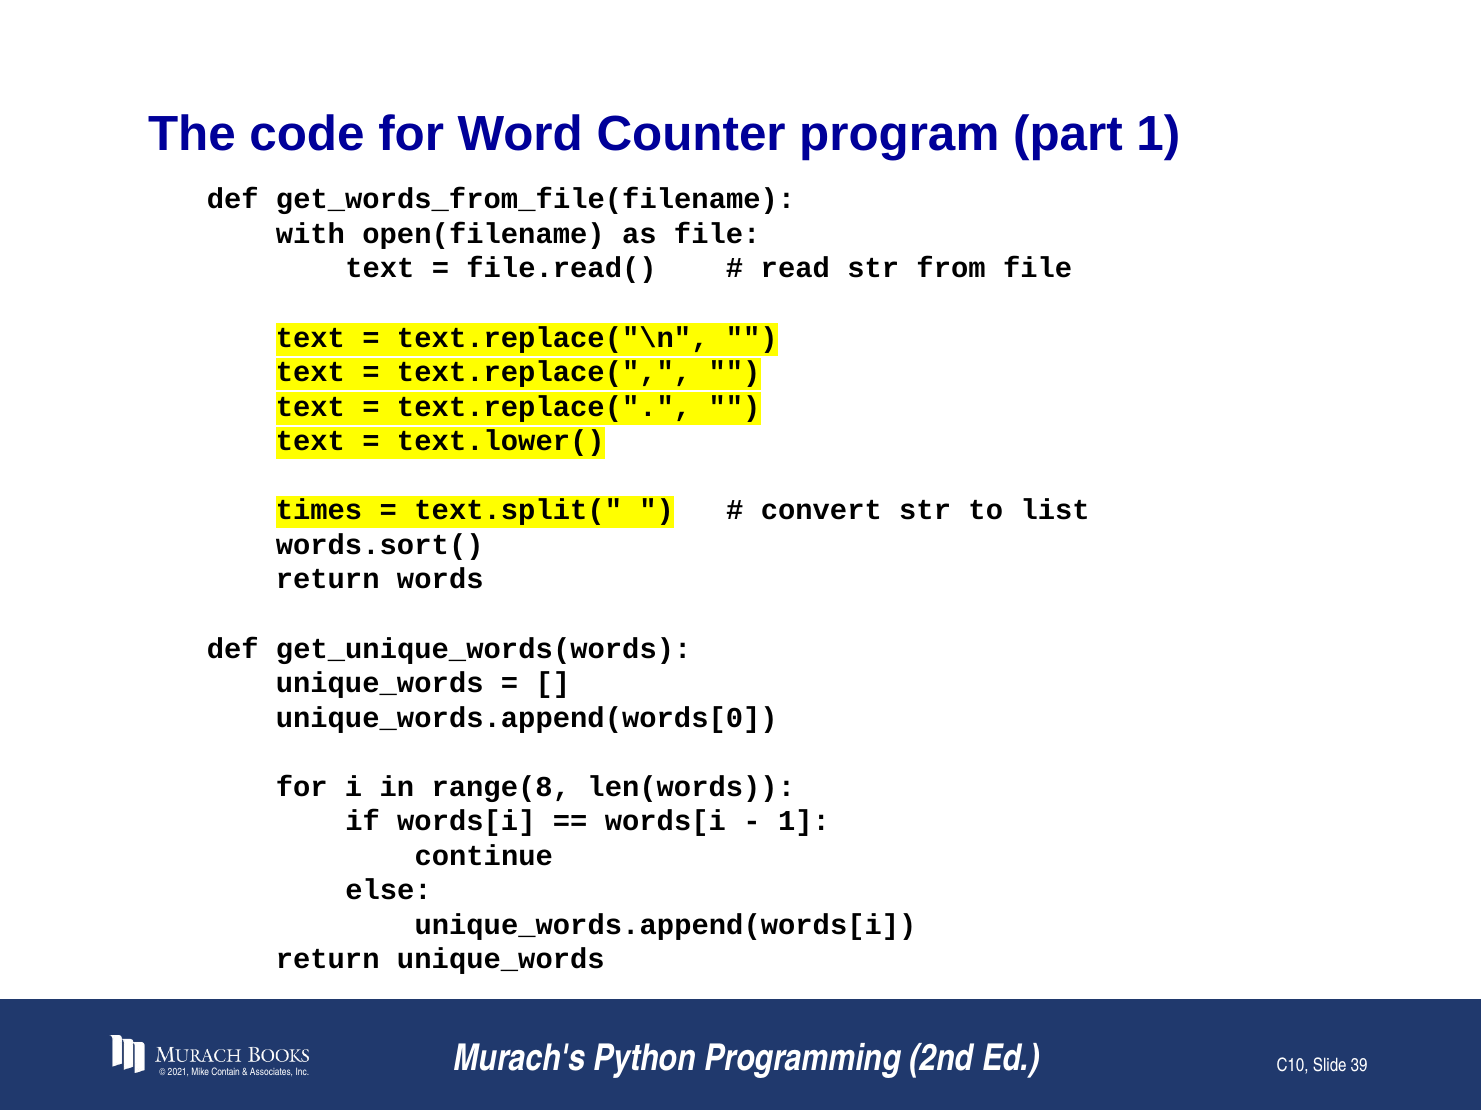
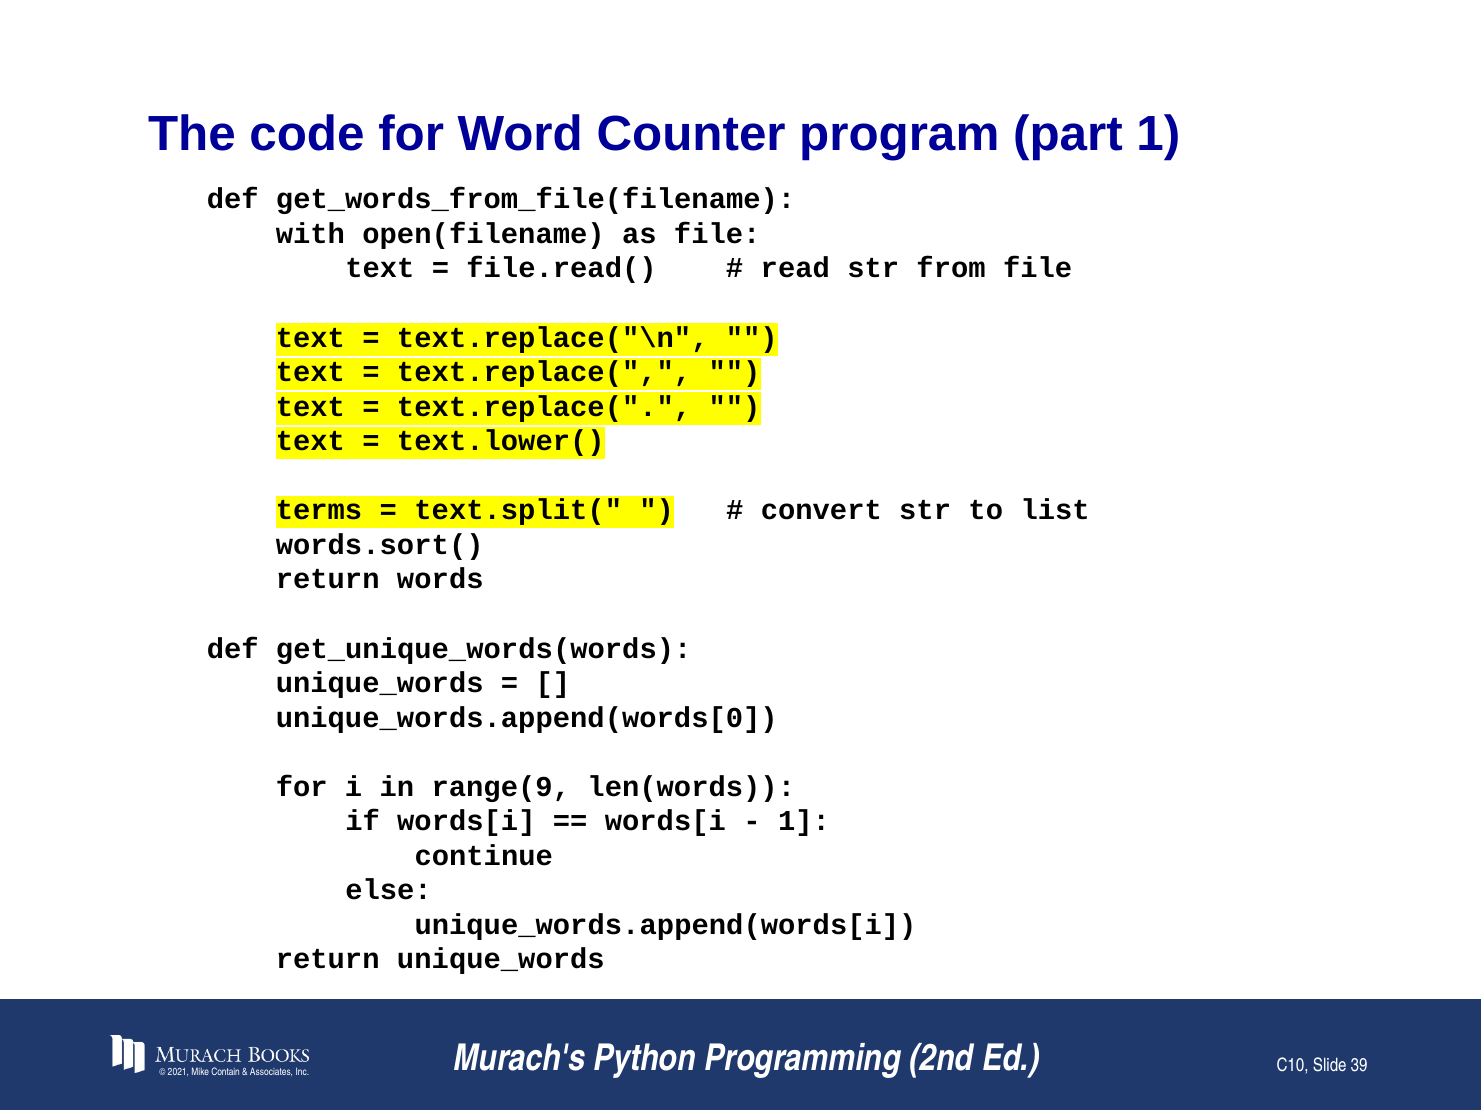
times: times -> terms (319, 511)
range(8: range(8 -> range(9 (501, 787)
